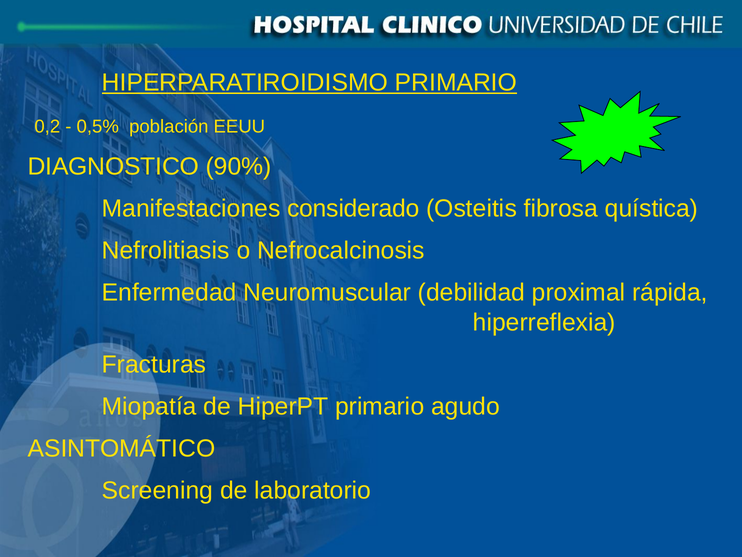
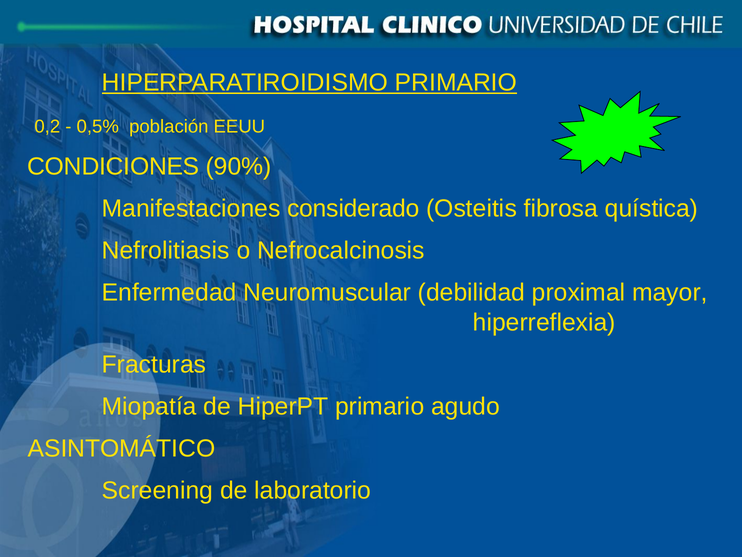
DIAGNOSTICO: DIAGNOSTICO -> CONDICIONES (113, 166)
rápida: rápida -> mayor (670, 292)
